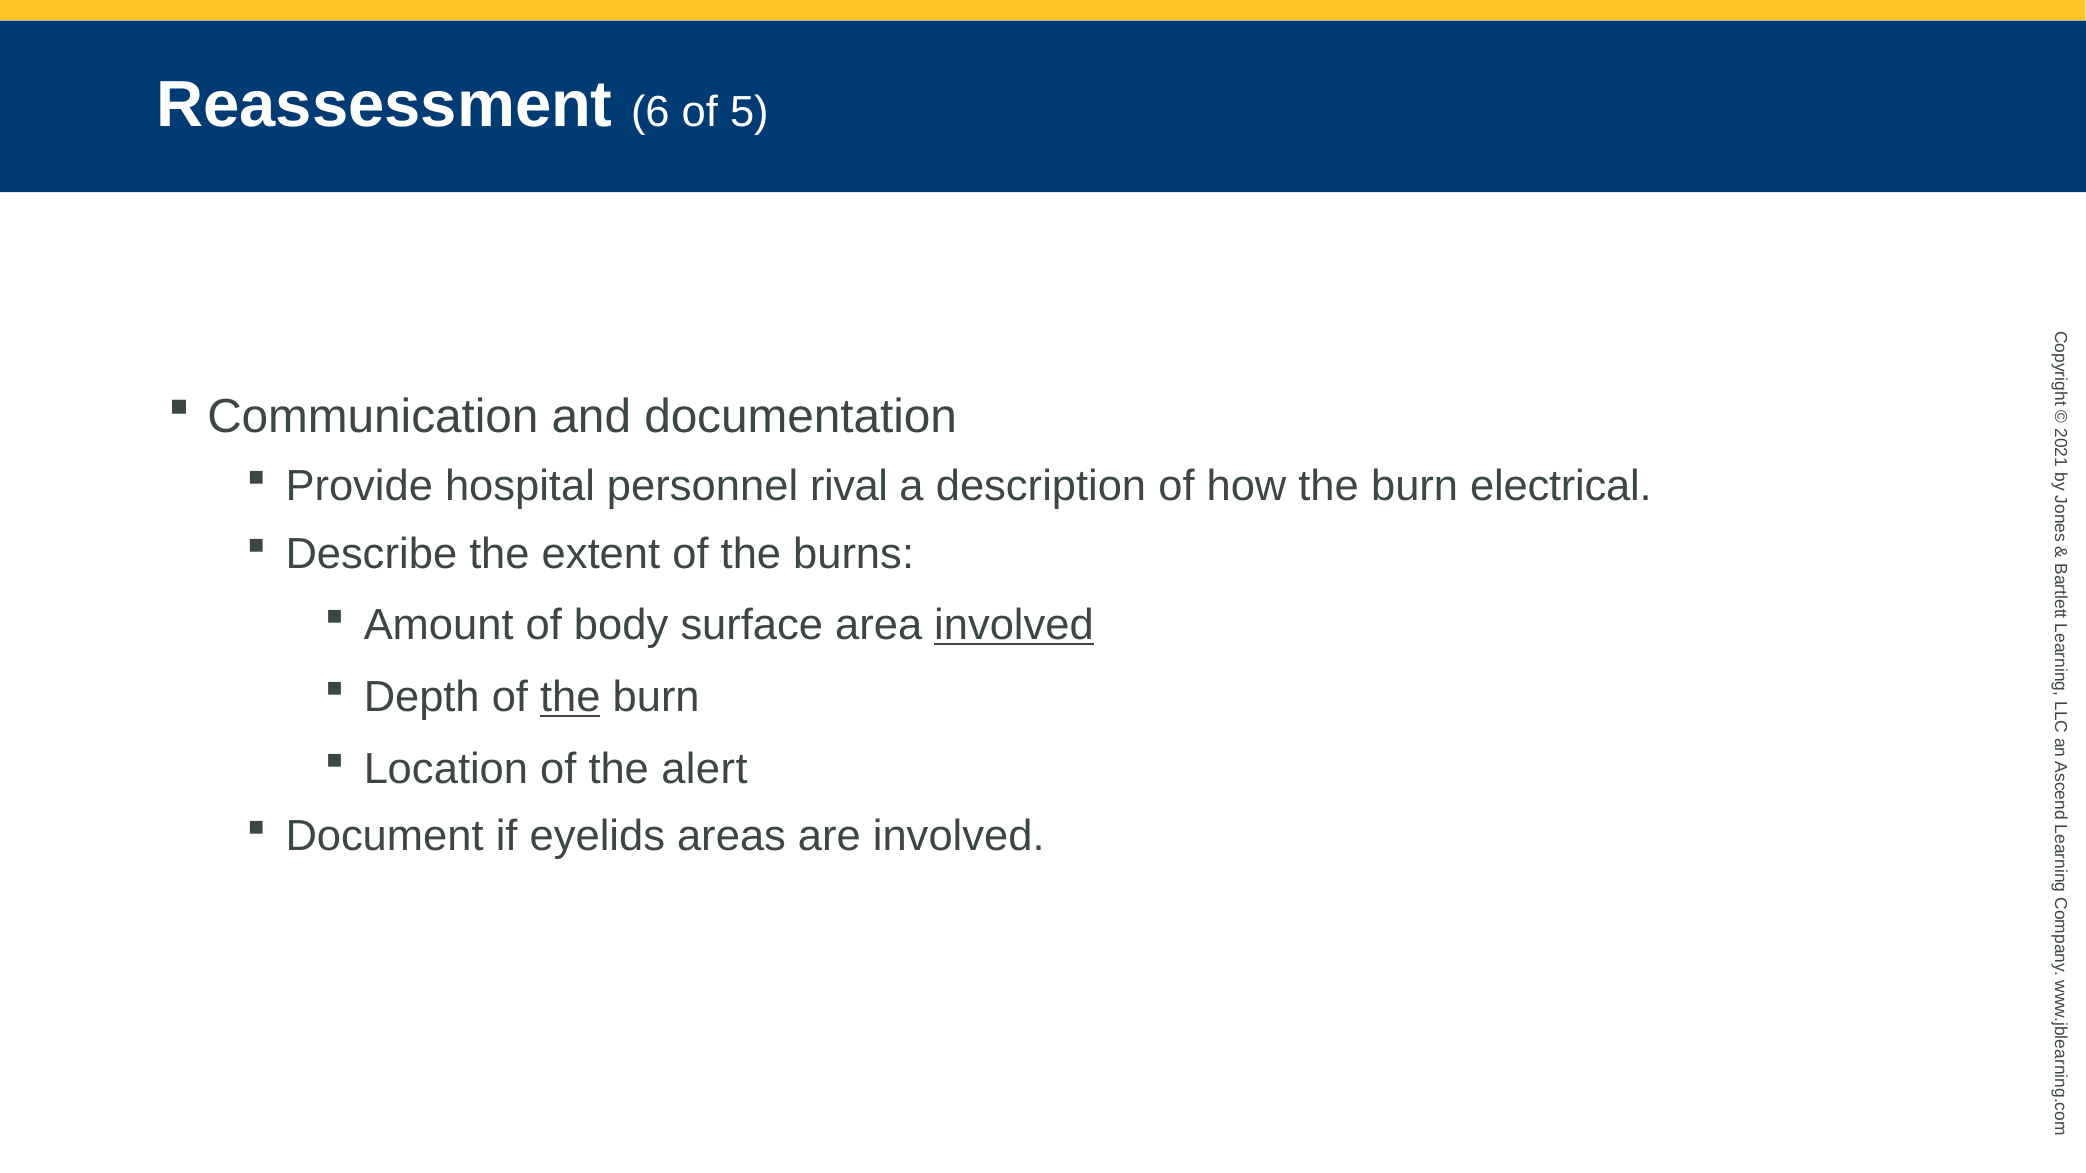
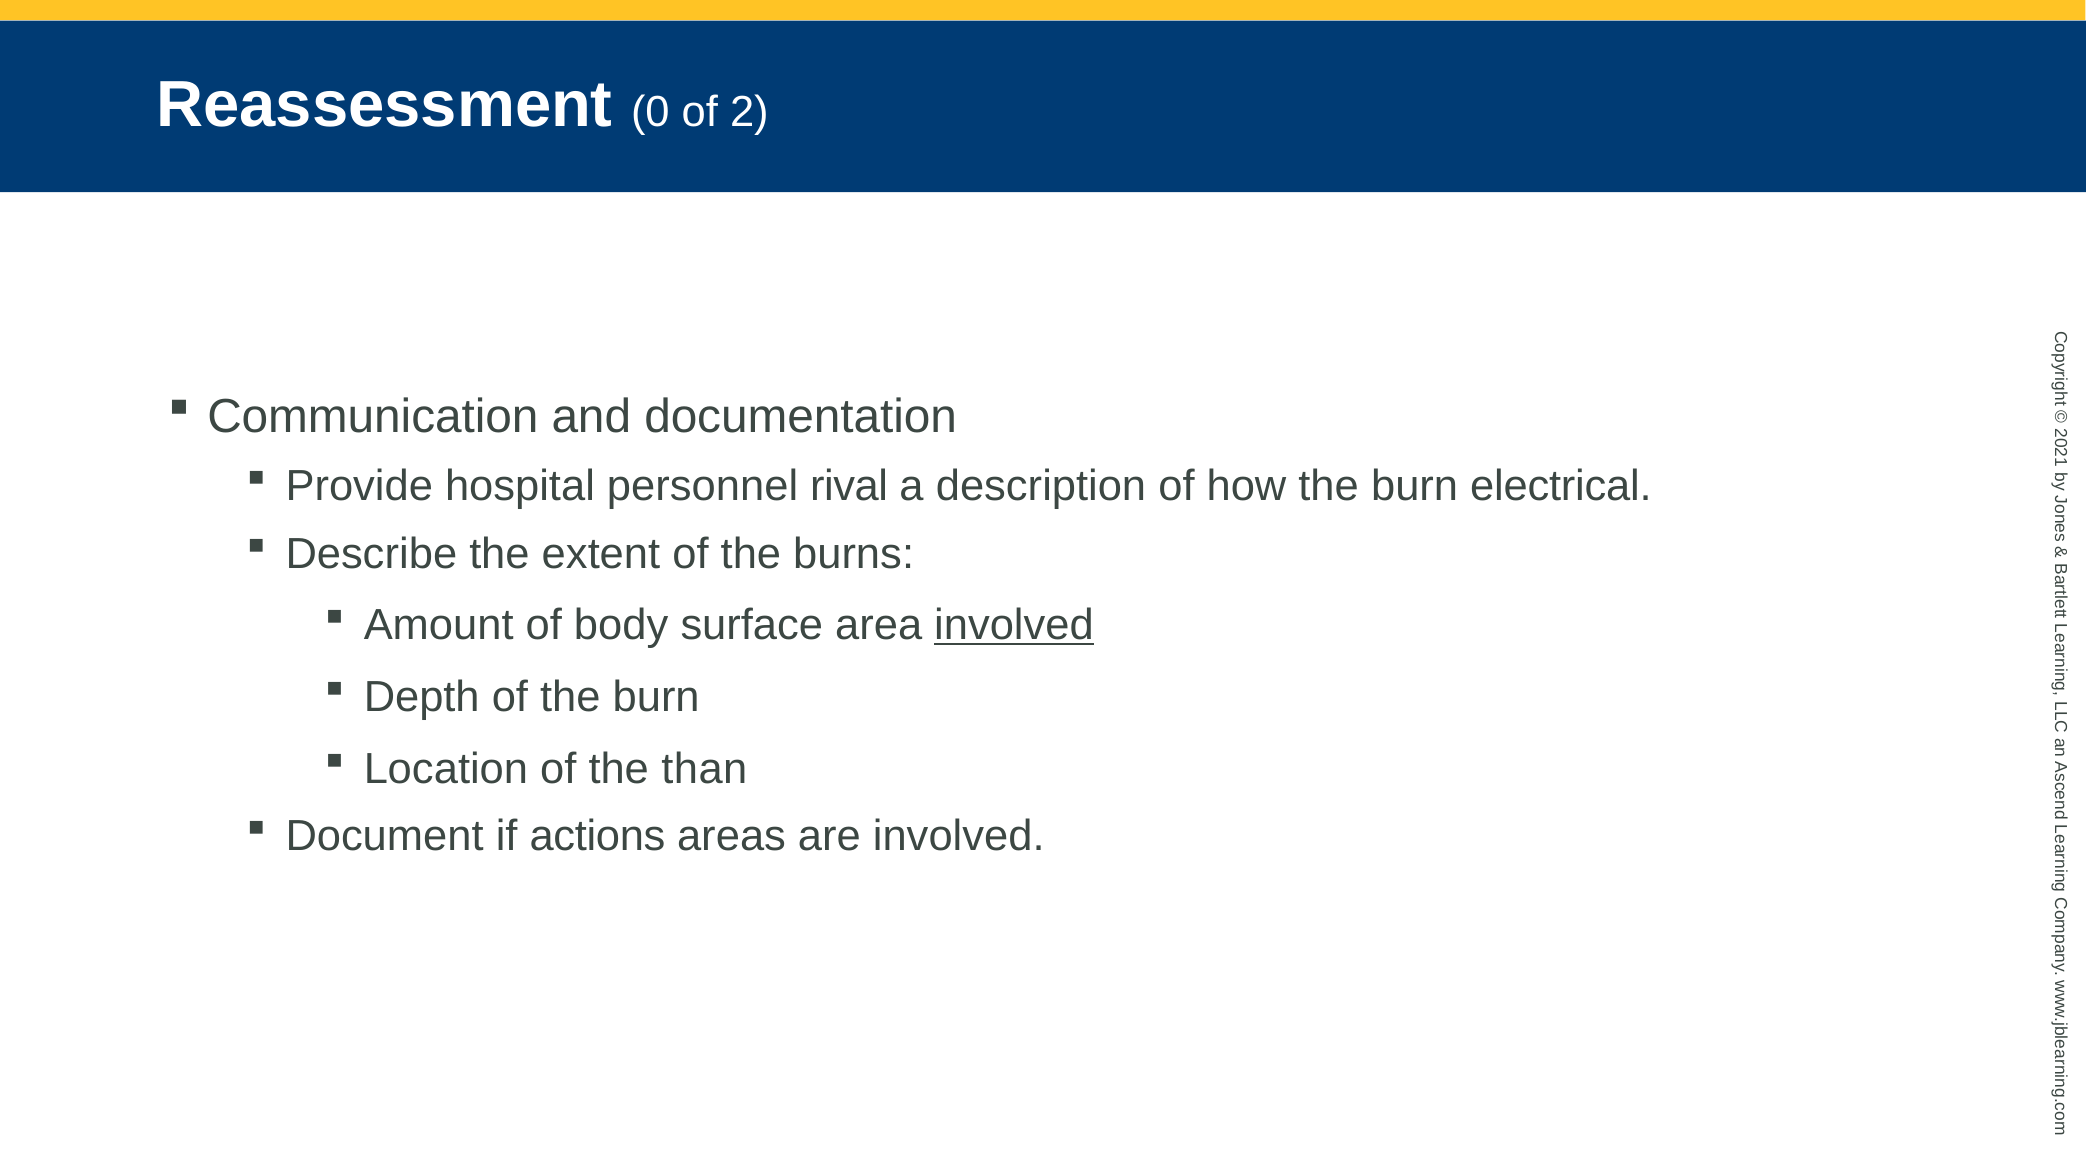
Reassessment 6: 6 -> 0 (650, 112)
of 5: 5 -> 2 (749, 112)
the underline: present -> none (570, 697)
alert: alert -> than (704, 769)
eyelids: eyelids -> actions (598, 837)
